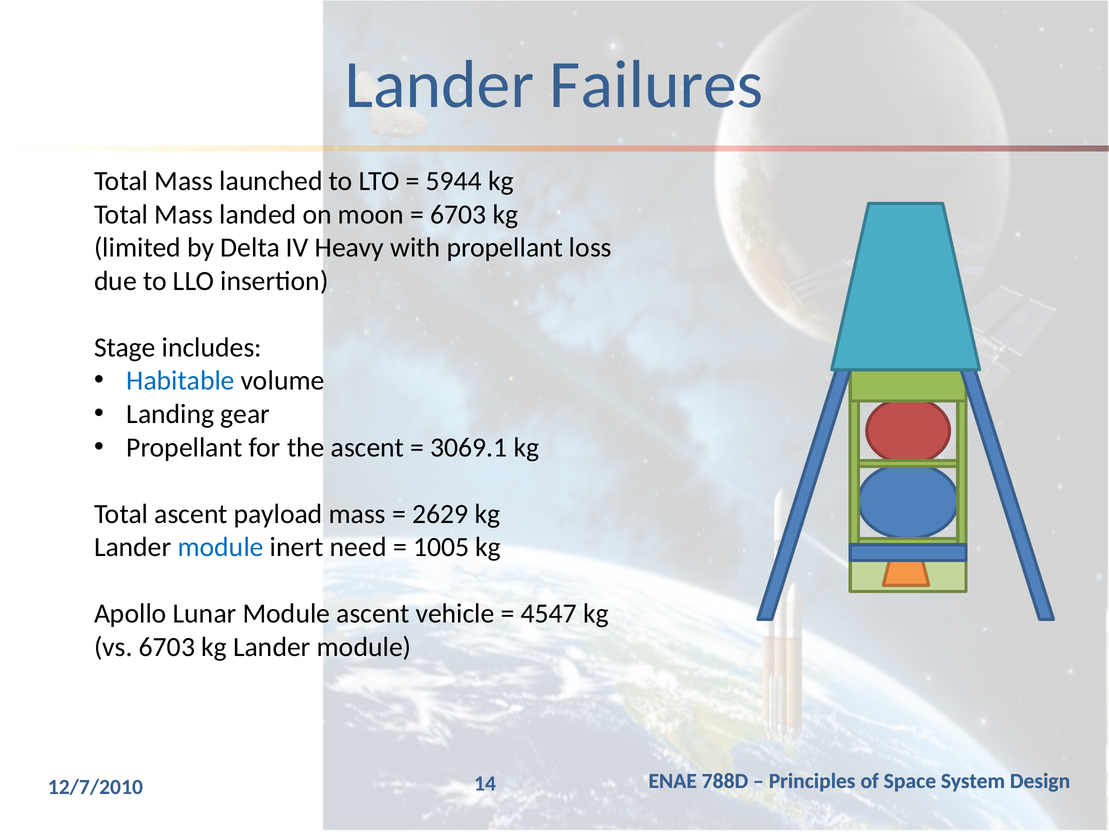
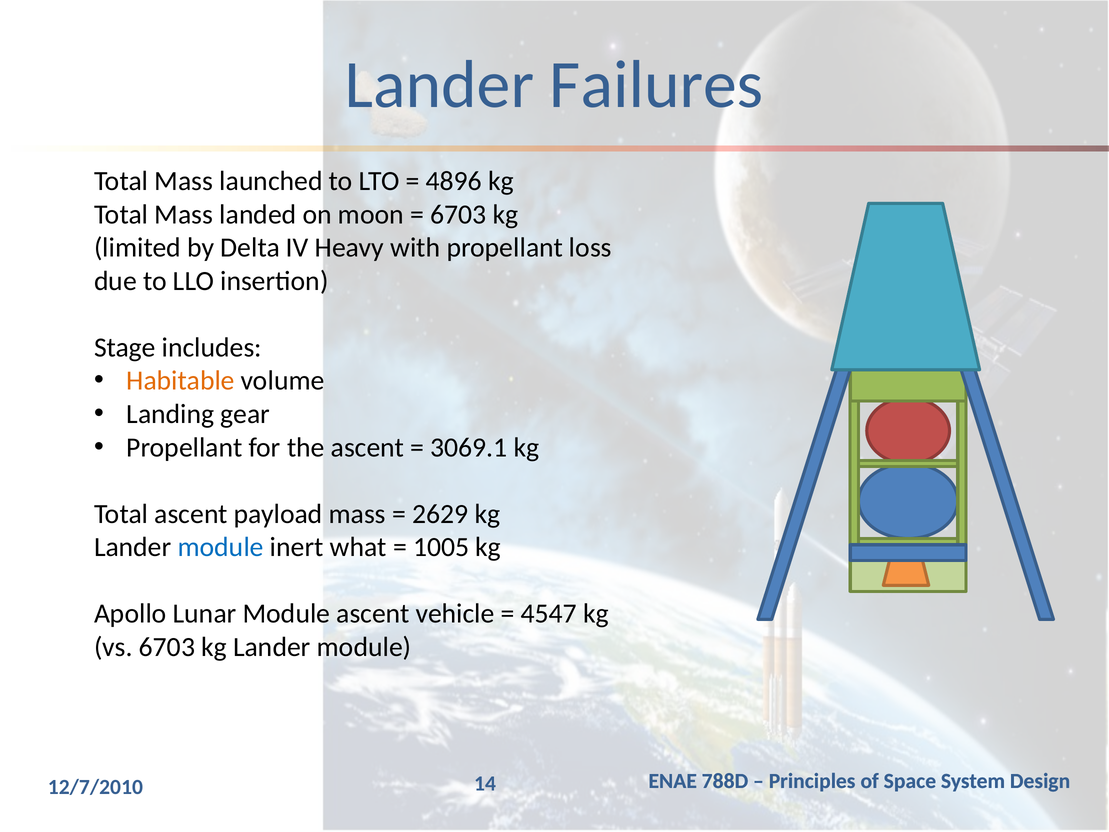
5944: 5944 -> 4896 (454, 181)
Habitable colour: blue -> orange (181, 381)
need: need -> what (358, 547)
